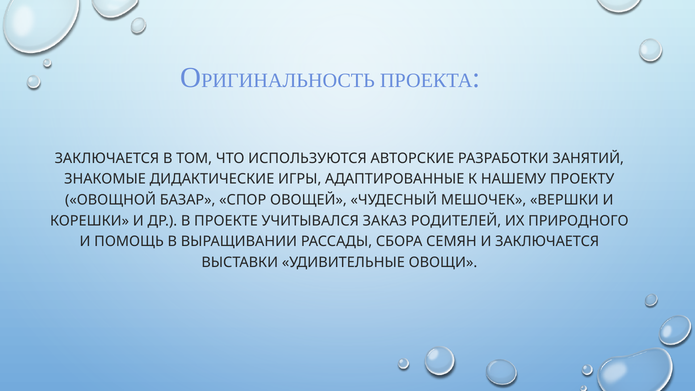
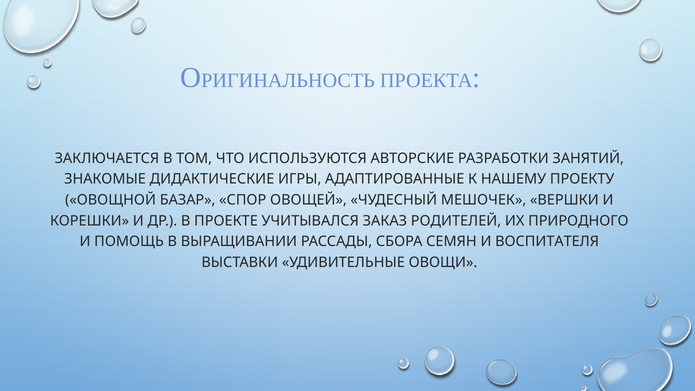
И ЗАКЛЮЧАЕТСЯ: ЗАКЛЮЧАЕТСЯ -> ВОСПИТАТЕЛЯ (547, 242)
